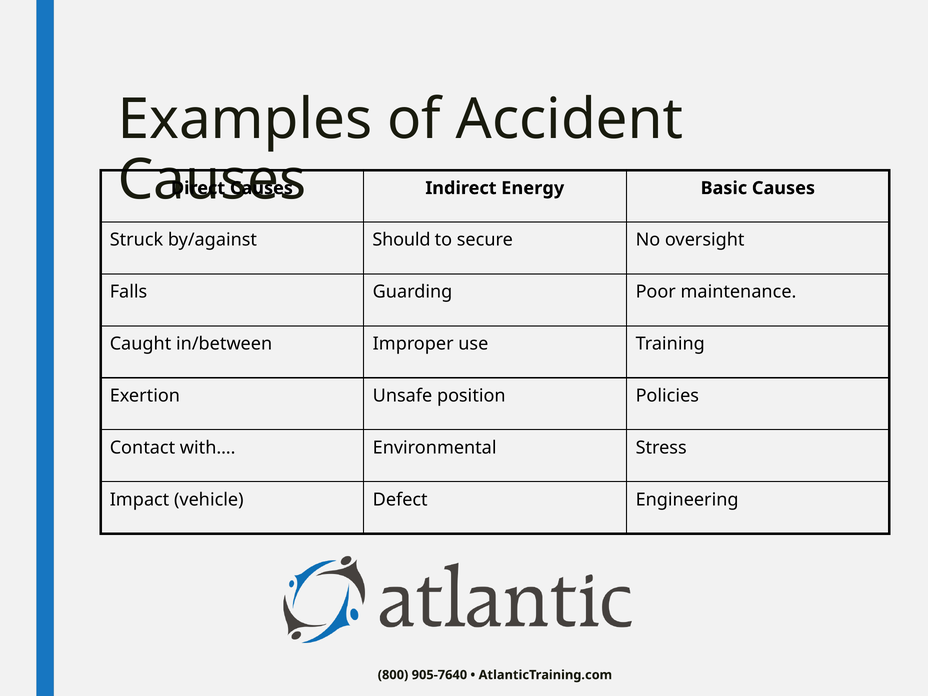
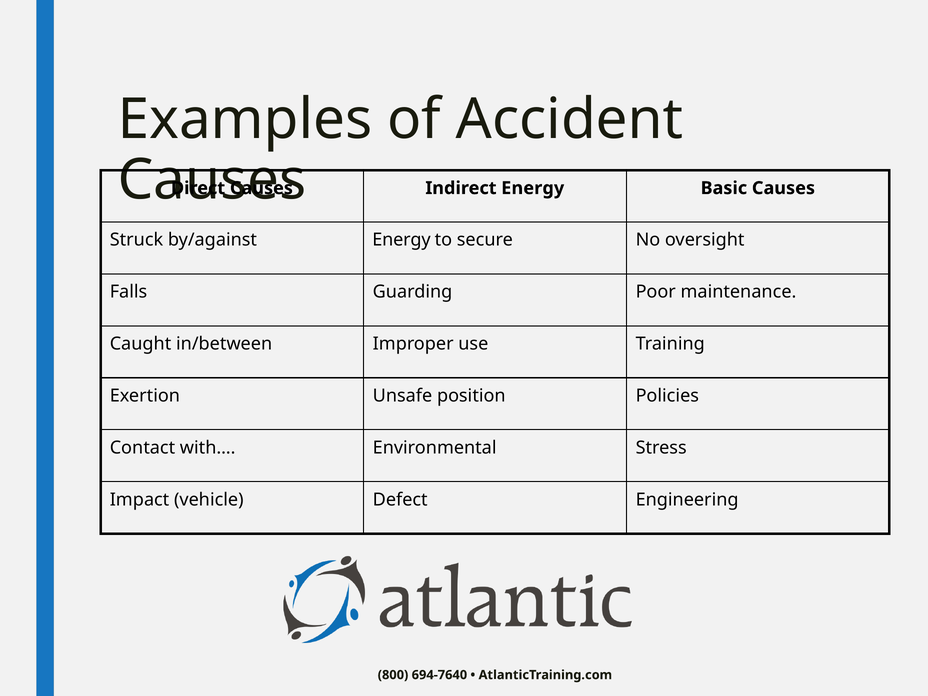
by/against Should: Should -> Energy (401, 240)
905-7640: 905-7640 -> 694-7640 (439, 675)
